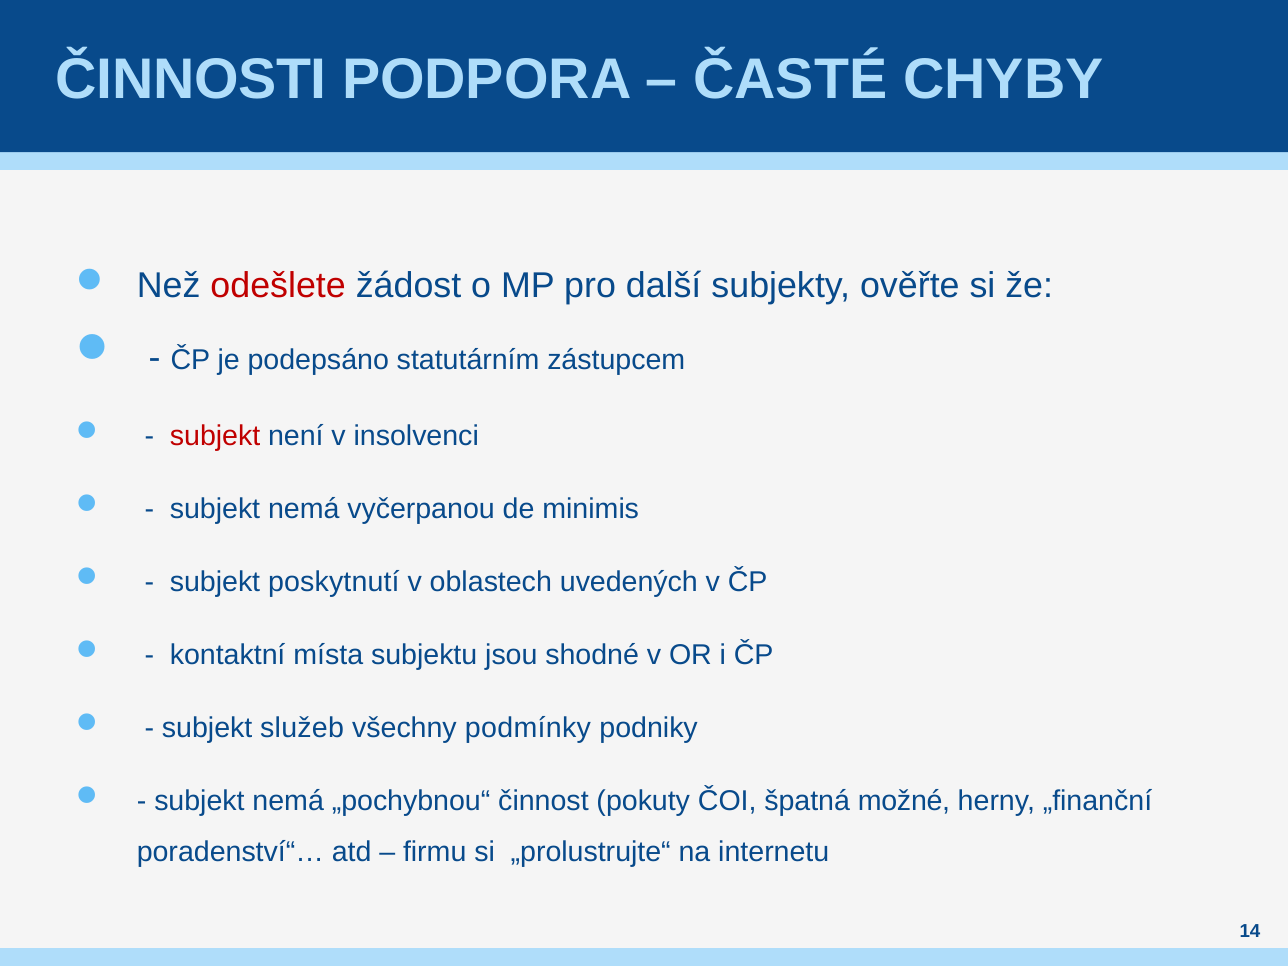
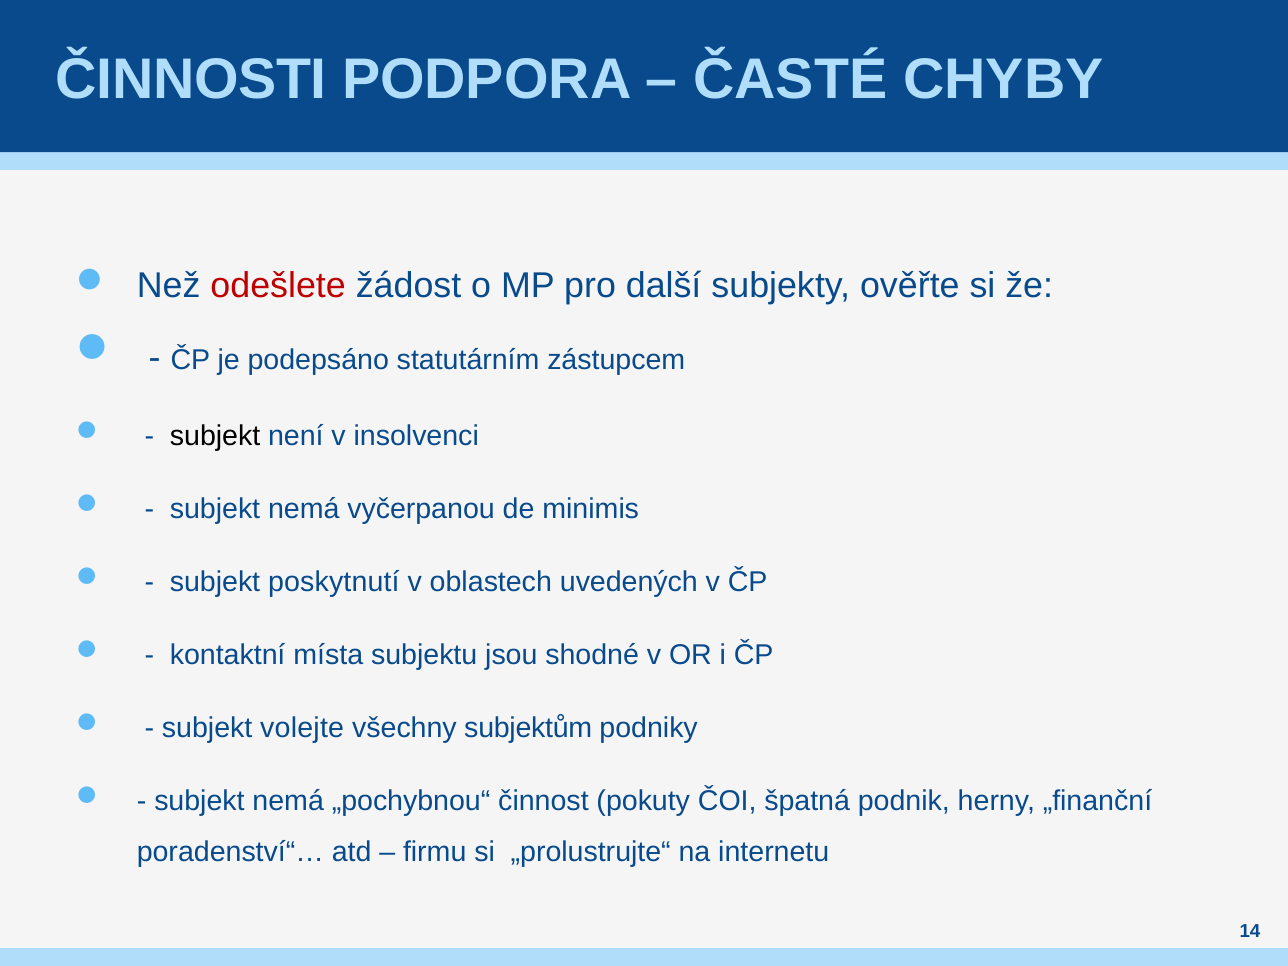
subjekt colour: red -> black (215, 436)
služeb: služeb -> volejte (302, 728)
podmínky: podmínky -> subjektům (528, 728)
možné: možné -> podnik (904, 801)
